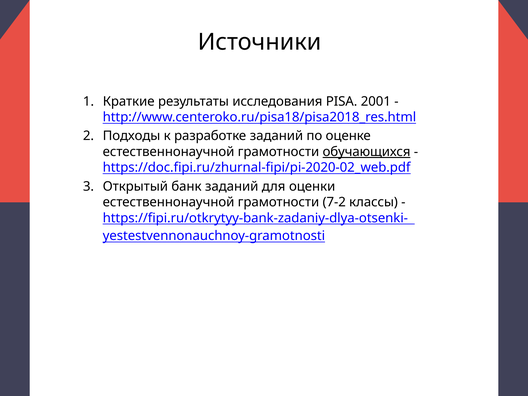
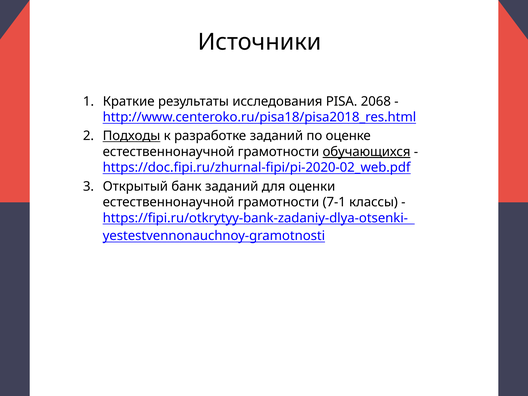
2001: 2001 -> 2068 (376, 101)
Подходы underline: none -> present (132, 136)
7-2: 7-2 -> 7-1 (334, 202)
